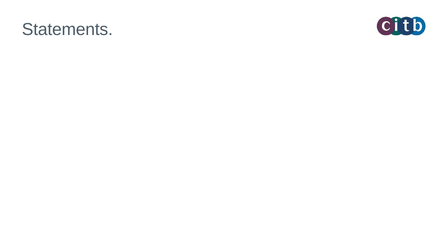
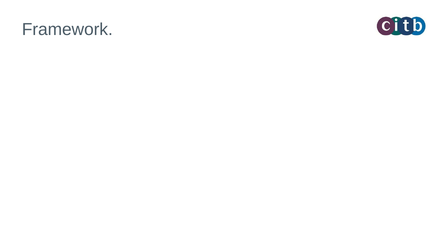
Statements: Statements -> Framework (67, 29)
